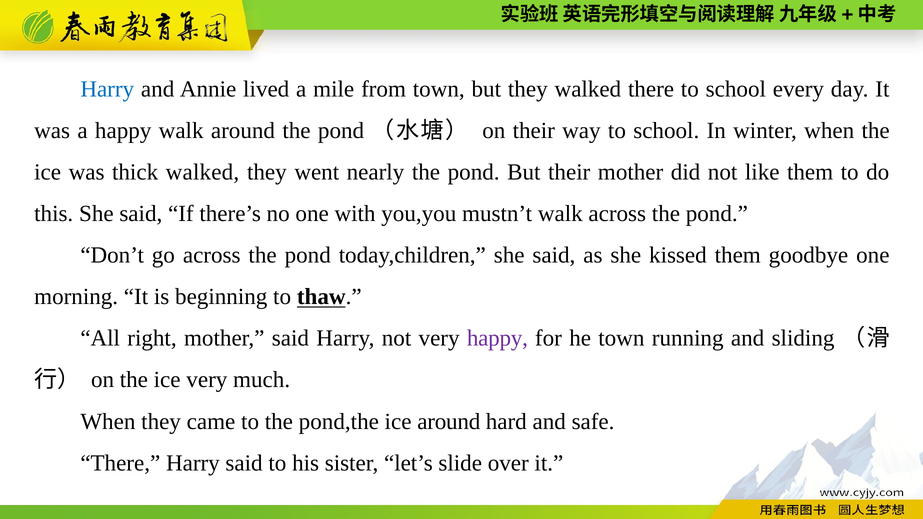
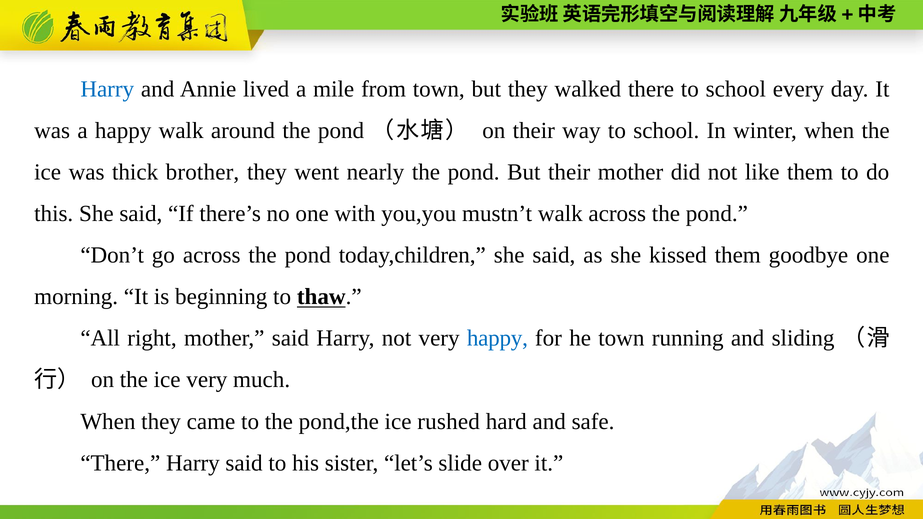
thick walked: walked -> brother (202, 172)
happy colour: purple -> blue (497, 339)
ice around: around -> rushed (449, 422)
